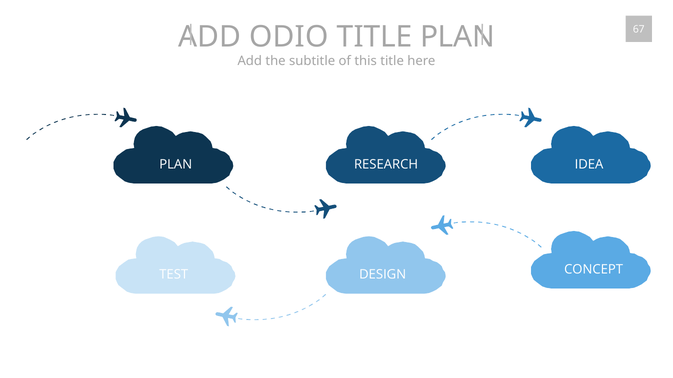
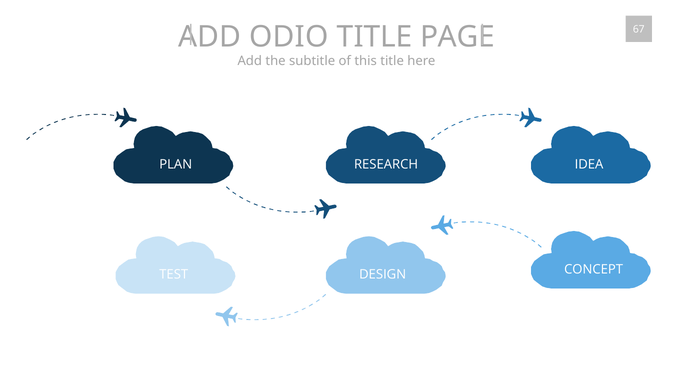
TITLE PLAN: PLAN -> PAGE (458, 37)
